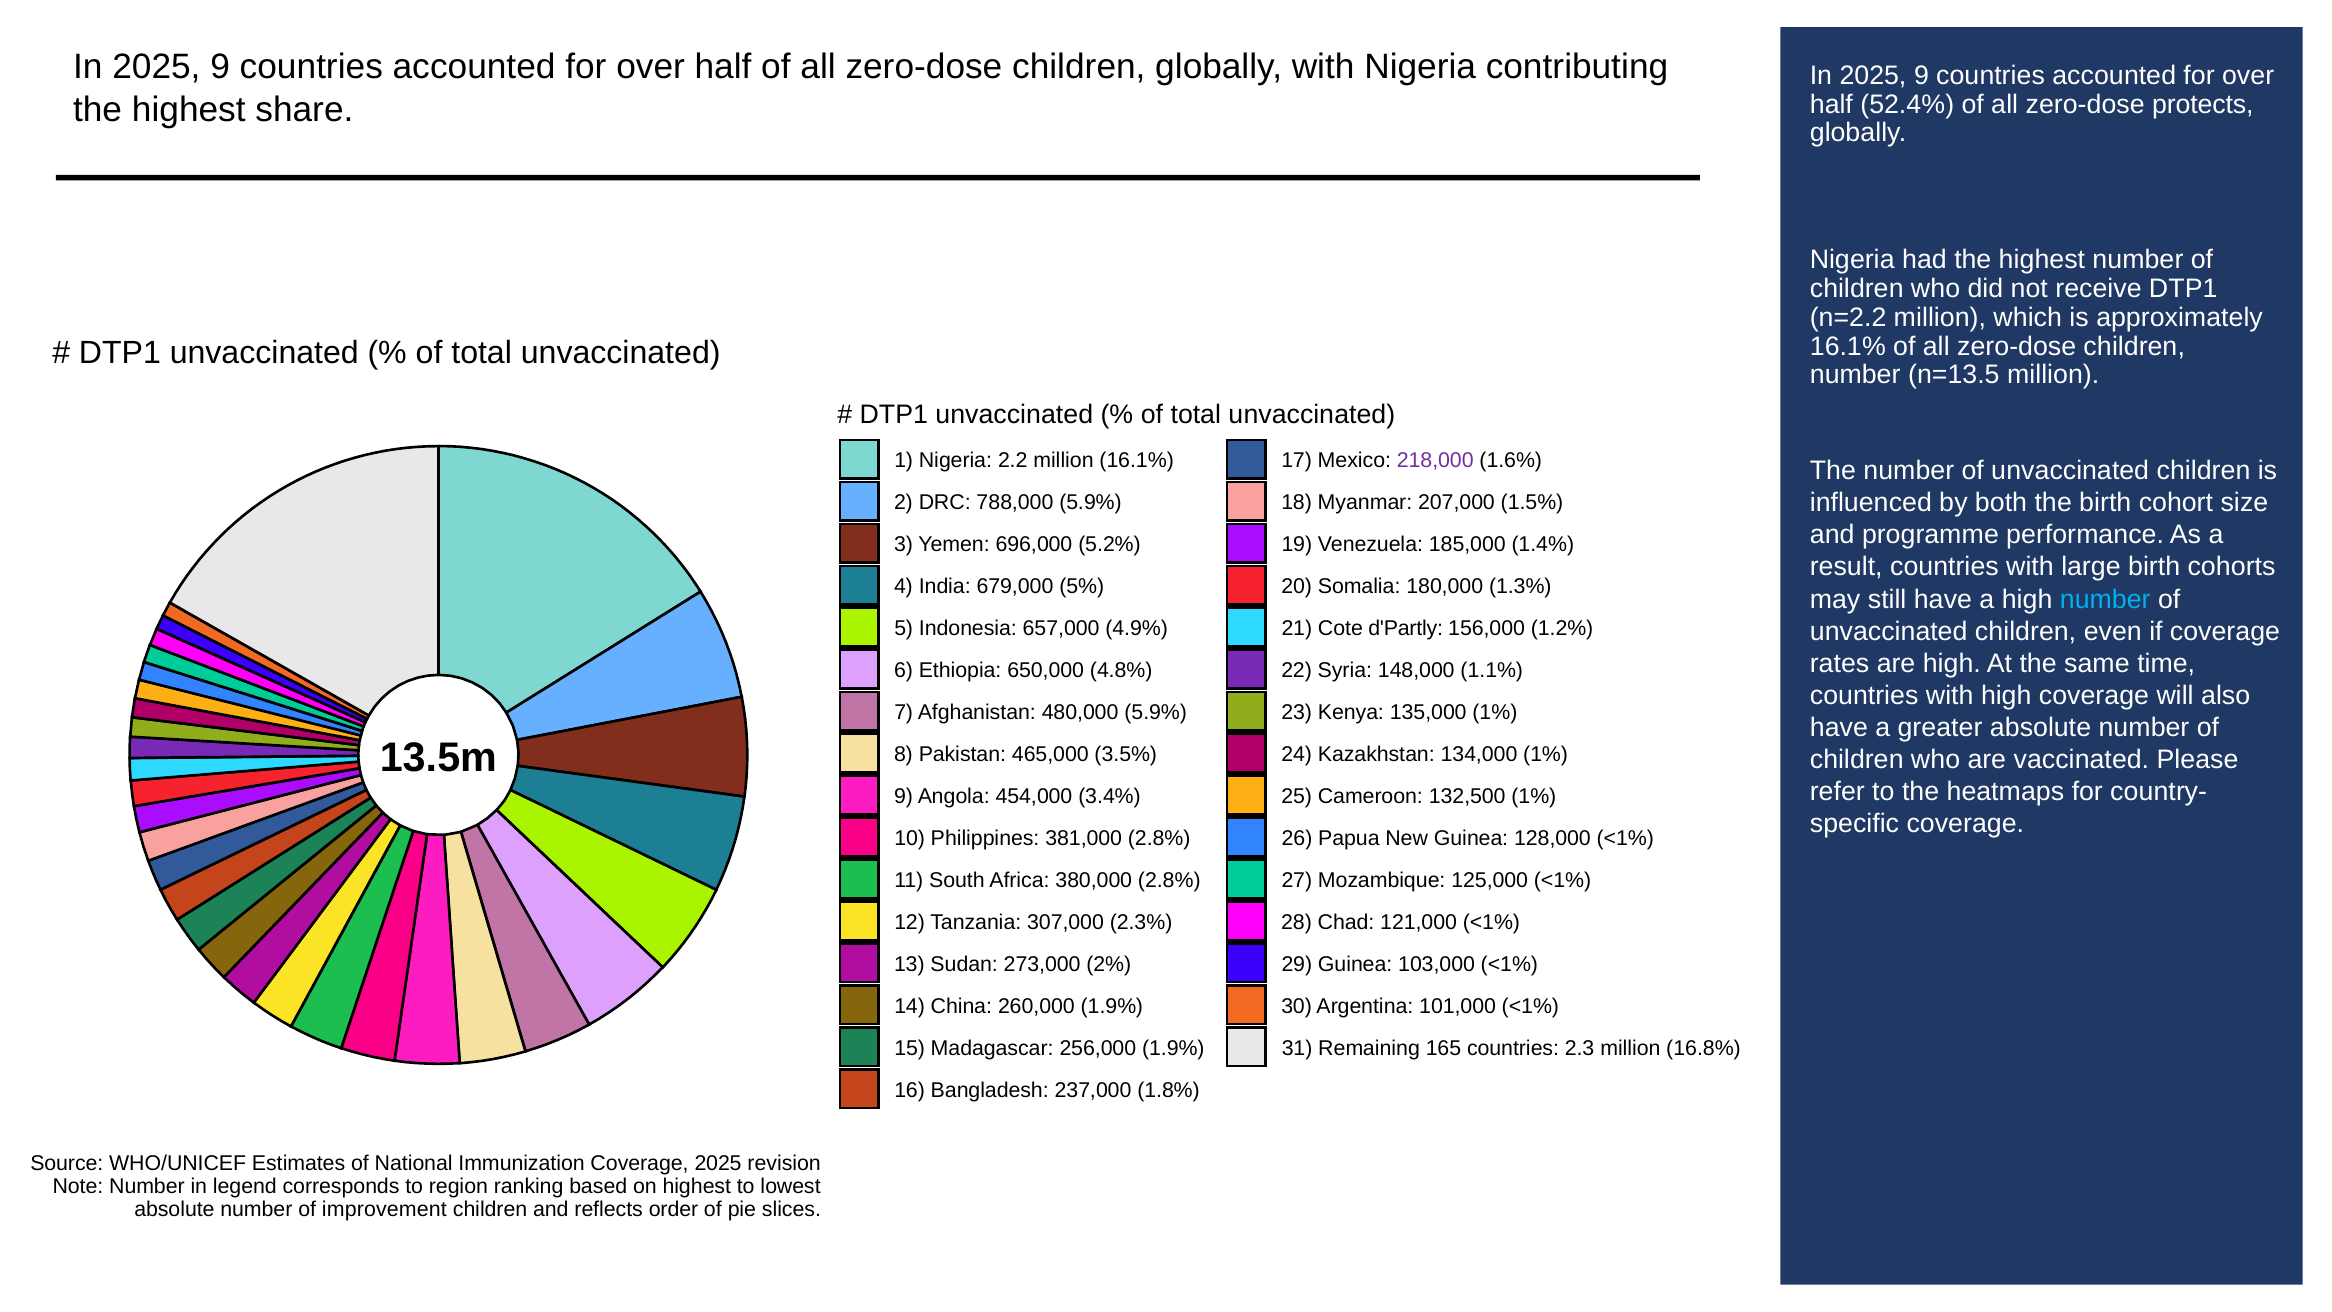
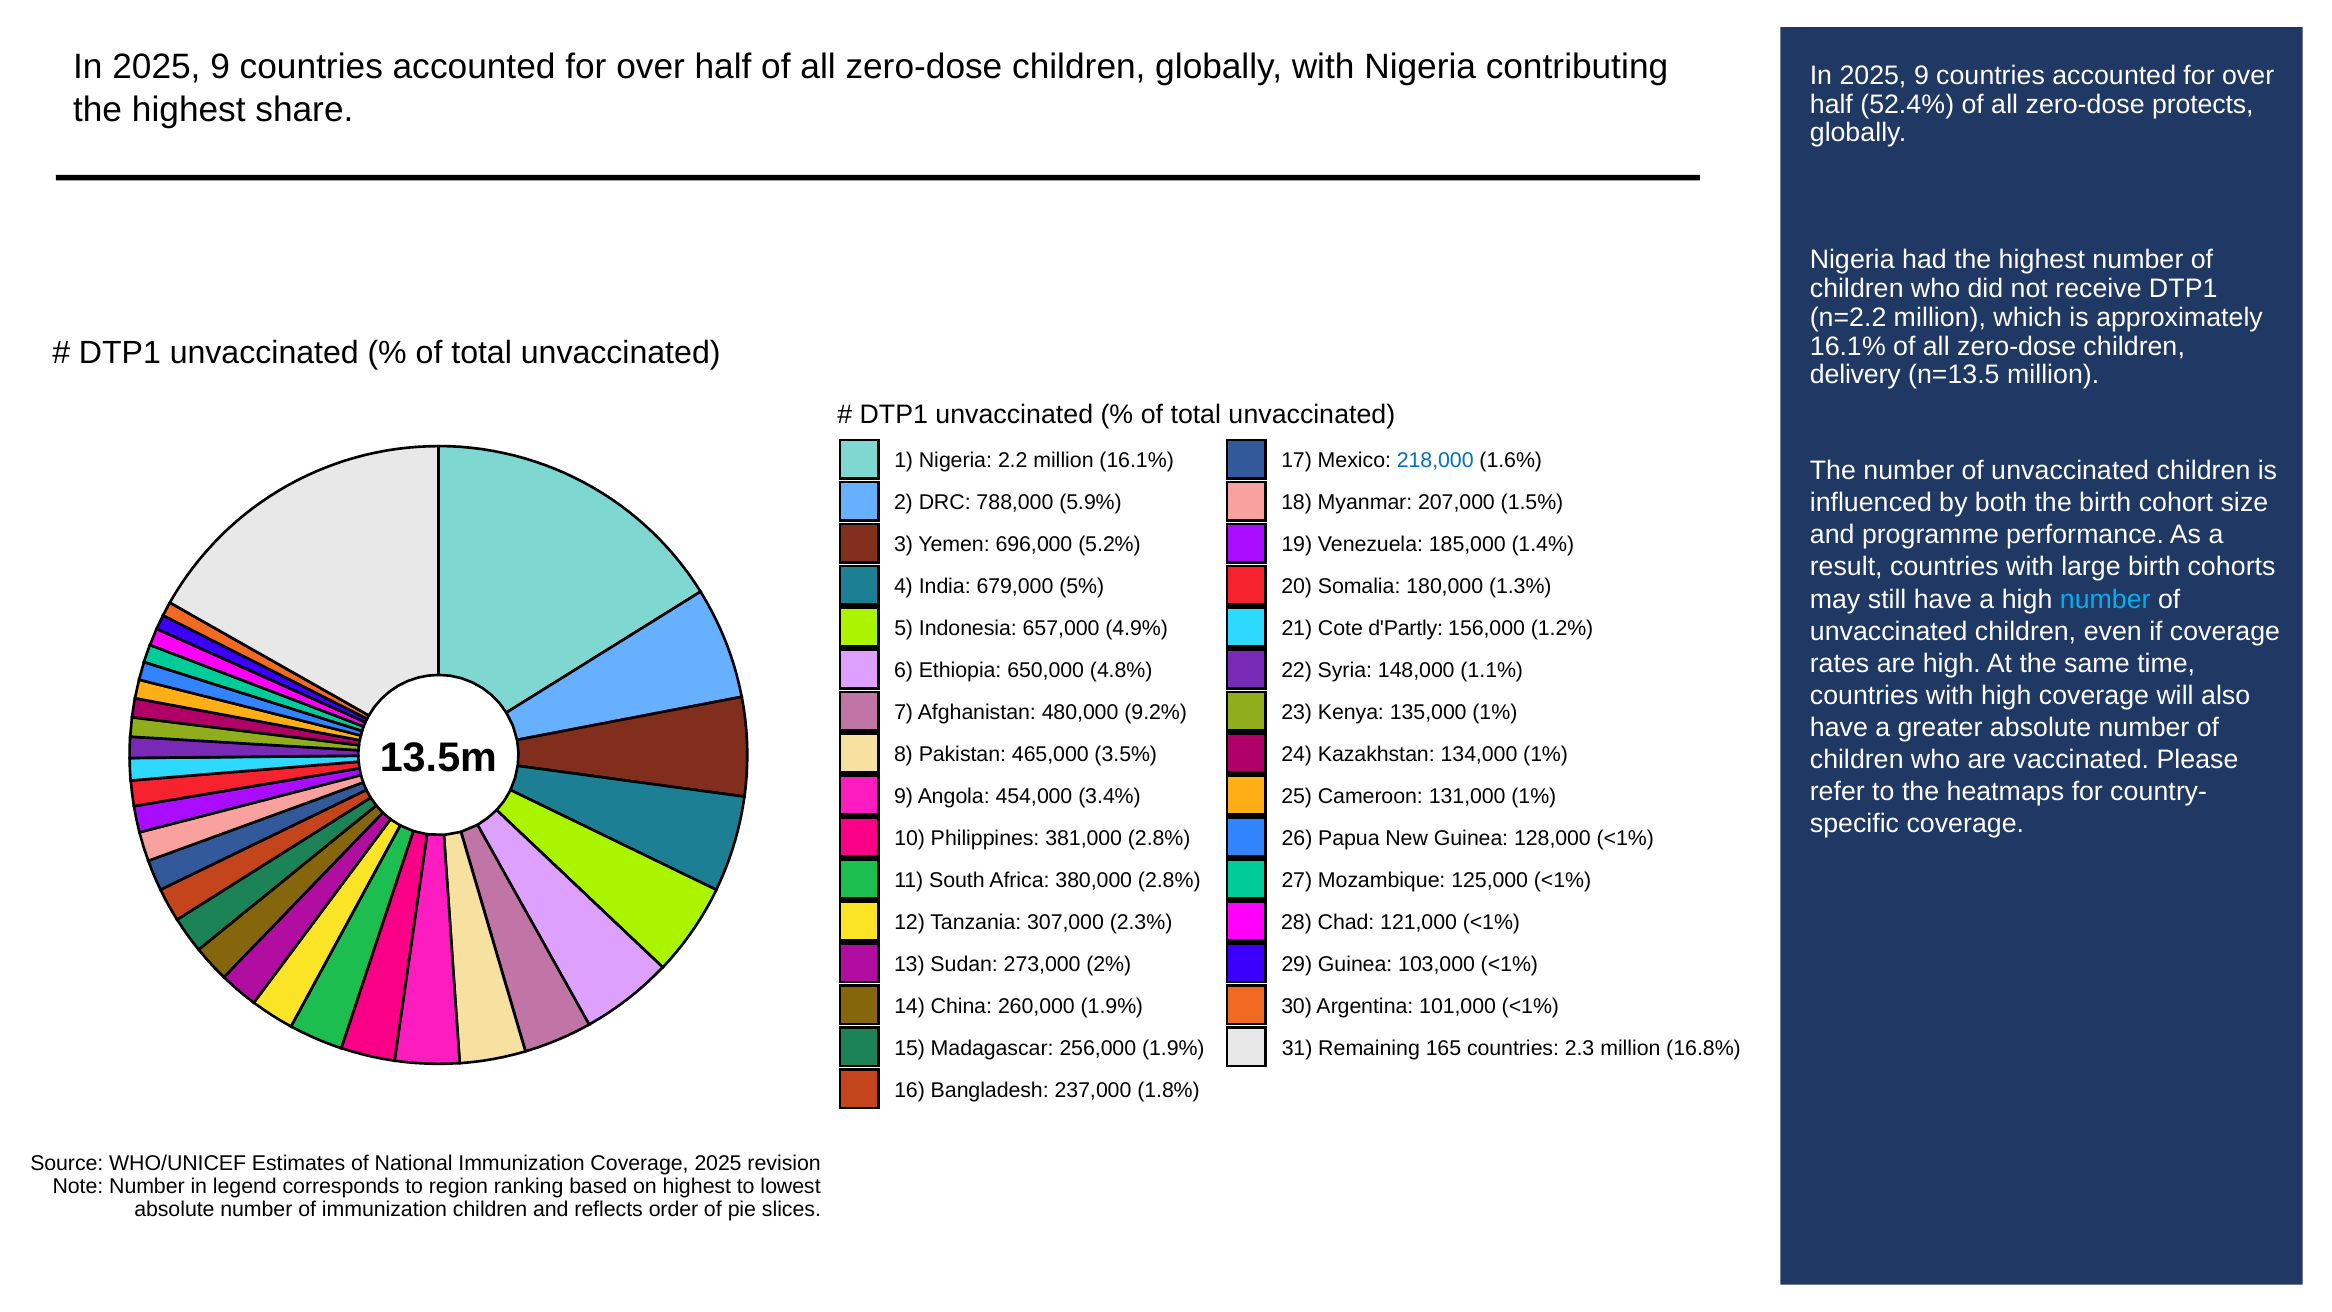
number: number -> delivery (1855, 375)
218,000 colour: purple -> blue (1435, 461)
480,000 5.9%: 5.9% -> 9.2% (1156, 712)
132,500: 132,500 -> 131,000 (1467, 796)
of improvement: improvement -> immunization (384, 1209)
